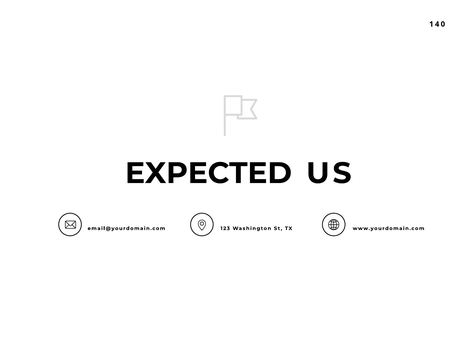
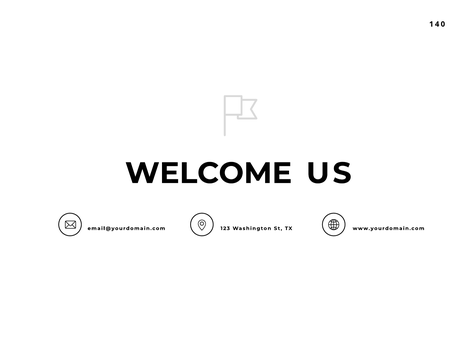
EXPECTED: EXPECTED -> WELCOME (209, 173)
